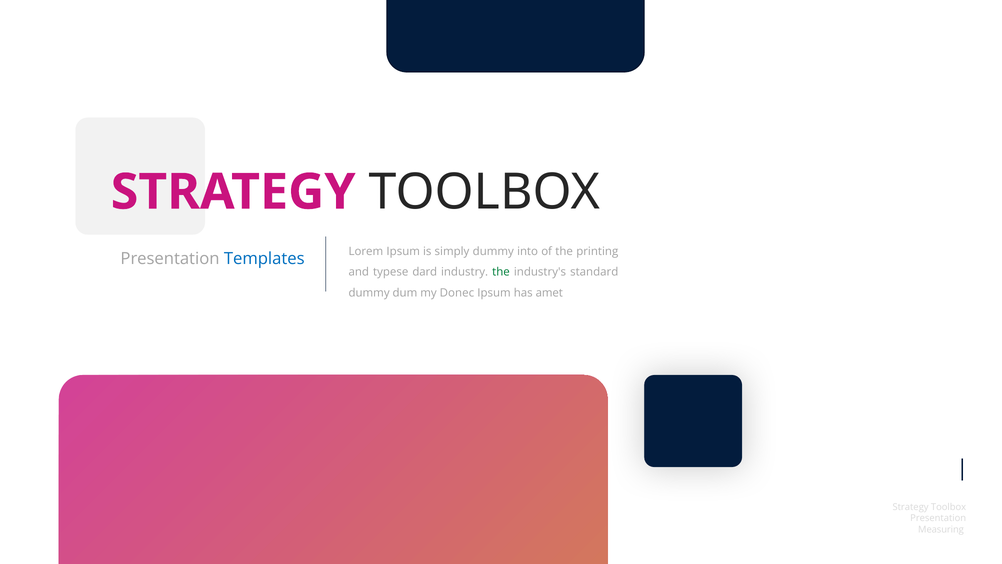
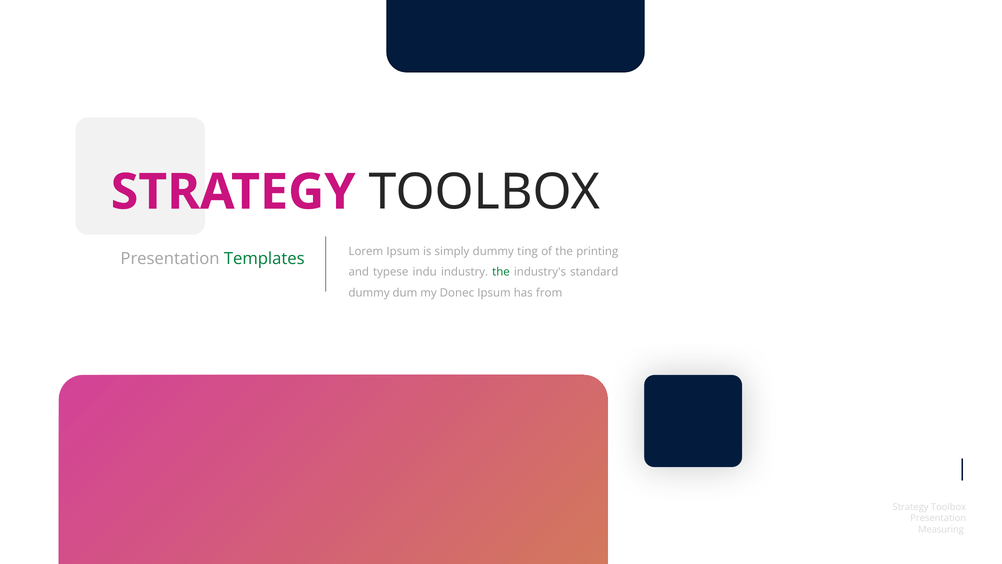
Templates colour: blue -> green (264, 259)
into: into -> ting (527, 251)
dard: dard -> indu (425, 272)
amet: amet -> from (549, 293)
